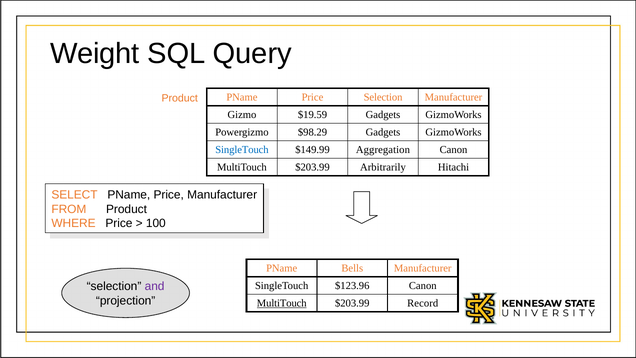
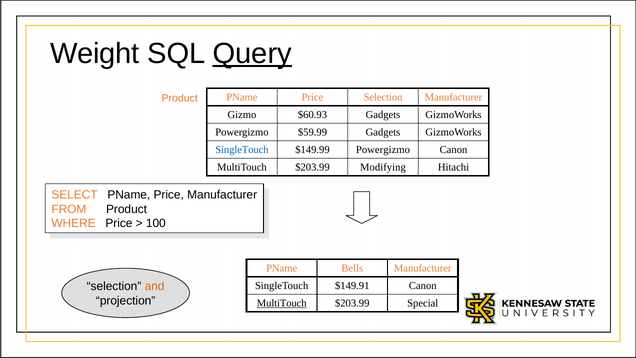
Query underline: none -> present (252, 53)
$19.59: $19.59 -> $60.93 (312, 114)
$98.29: $98.29 -> $59.99 (312, 132)
$149.99 Aggregation: Aggregation -> Powergizmo (383, 149)
Arbitrarily: Arbitrarily -> Modifying (383, 167)
$123.96: $123.96 -> $149.91 (352, 285)
and colour: purple -> orange (155, 286)
Record: Record -> Special (423, 303)
